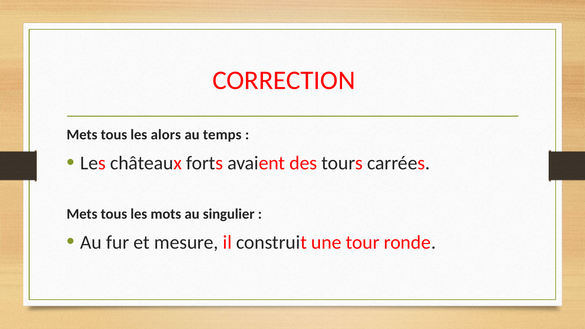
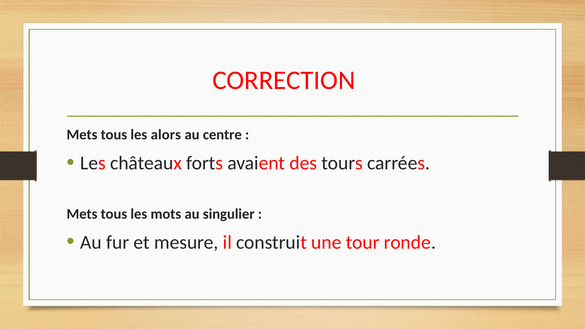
temps: temps -> centre (222, 135)
